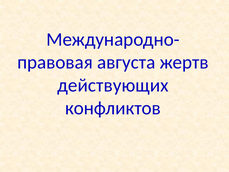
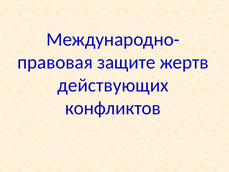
августа: августа -> защите (126, 62)
